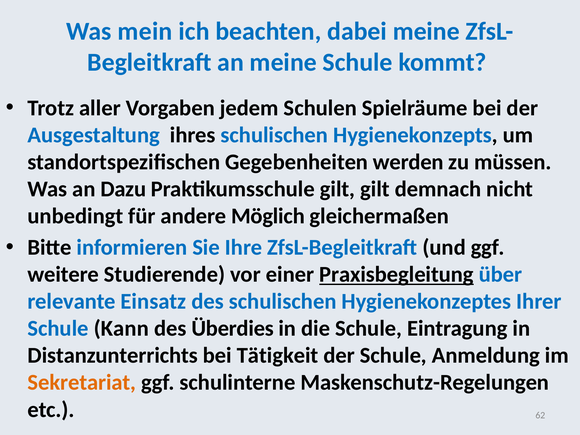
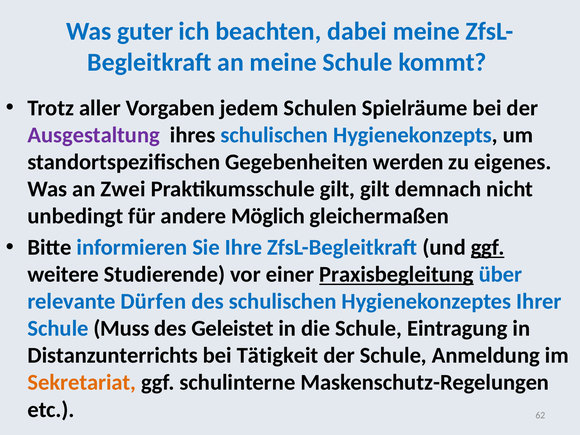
mein: mein -> guter (145, 31)
Ausgestaltung colour: blue -> purple (94, 135)
müssen: müssen -> eigenes (513, 162)
Dazu: Dazu -> Zwei (123, 189)
ggf underline: none -> present (488, 247)
Einsatz: Einsatz -> Dürfen (153, 302)
Kann: Kann -> Muss (121, 329)
Überdies: Überdies -> Geleistet (233, 329)
